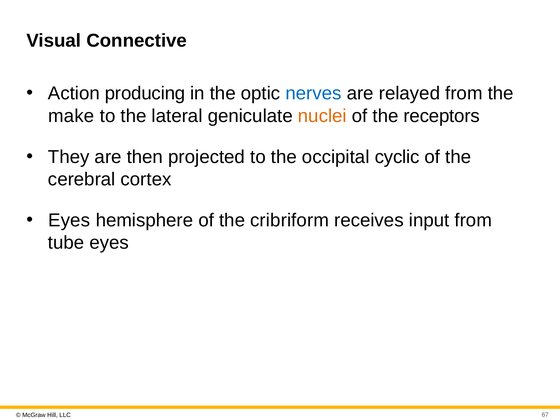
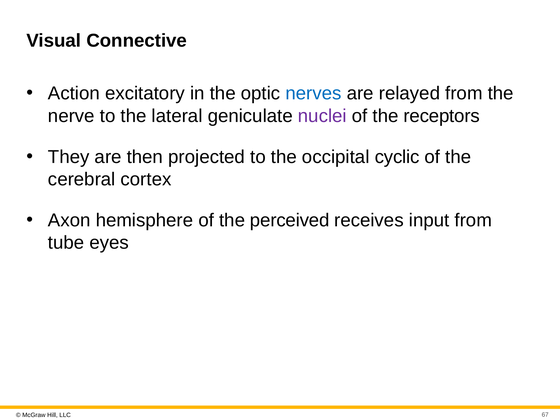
producing: producing -> excitatory (145, 93)
make: make -> nerve (71, 116)
nuclei colour: orange -> purple (322, 116)
Eyes: Eyes -> Axon (69, 220)
cribriform: cribriform -> perceived (290, 220)
